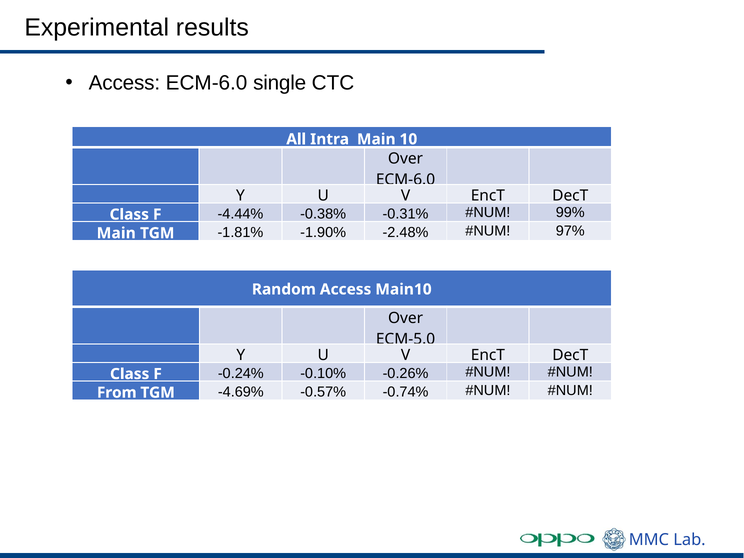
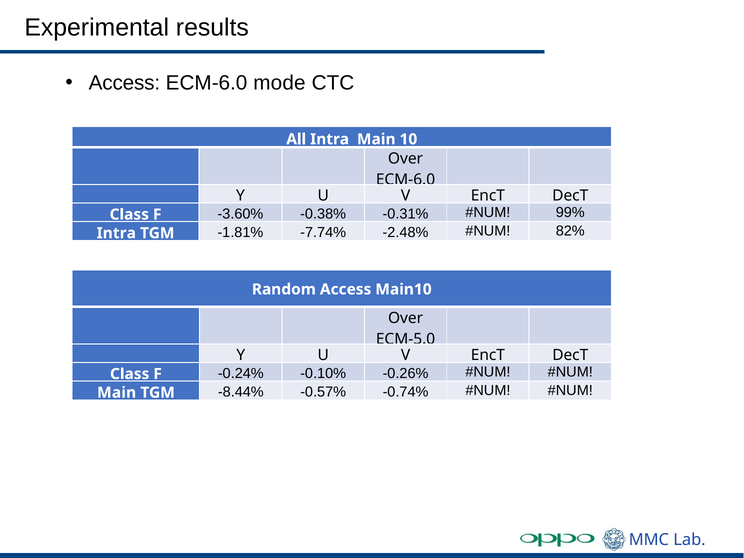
single: single -> mode (279, 83)
-4.44%: -4.44% -> -3.60% (240, 214)
Main: Main -> Intra (116, 233)
-1.90%: -1.90% -> -7.74% (323, 232)
97%: 97% -> 82% (570, 231)
From: From -> Main (117, 393)
-4.69%: -4.69% -> -8.44% (241, 392)
